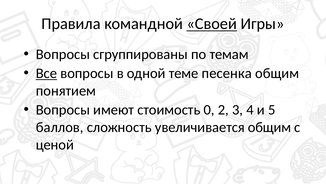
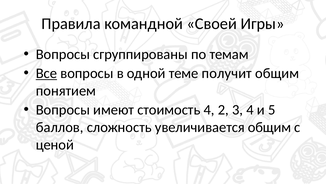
Своей underline: present -> none (212, 24)
песенка: песенка -> получит (227, 73)
стоимость 0: 0 -> 4 (209, 110)
